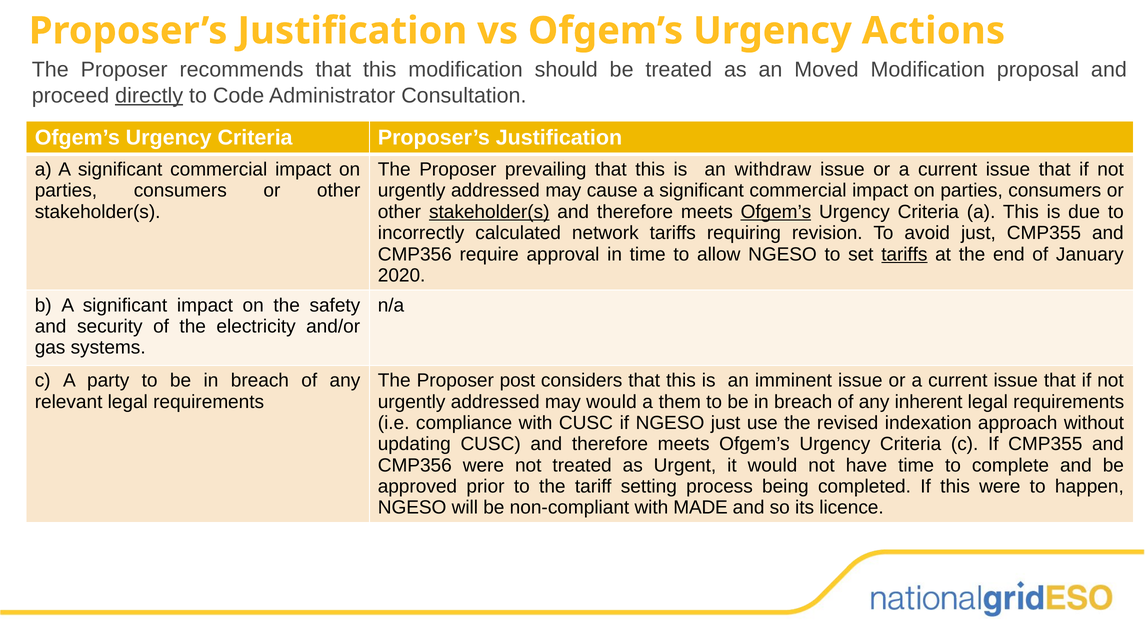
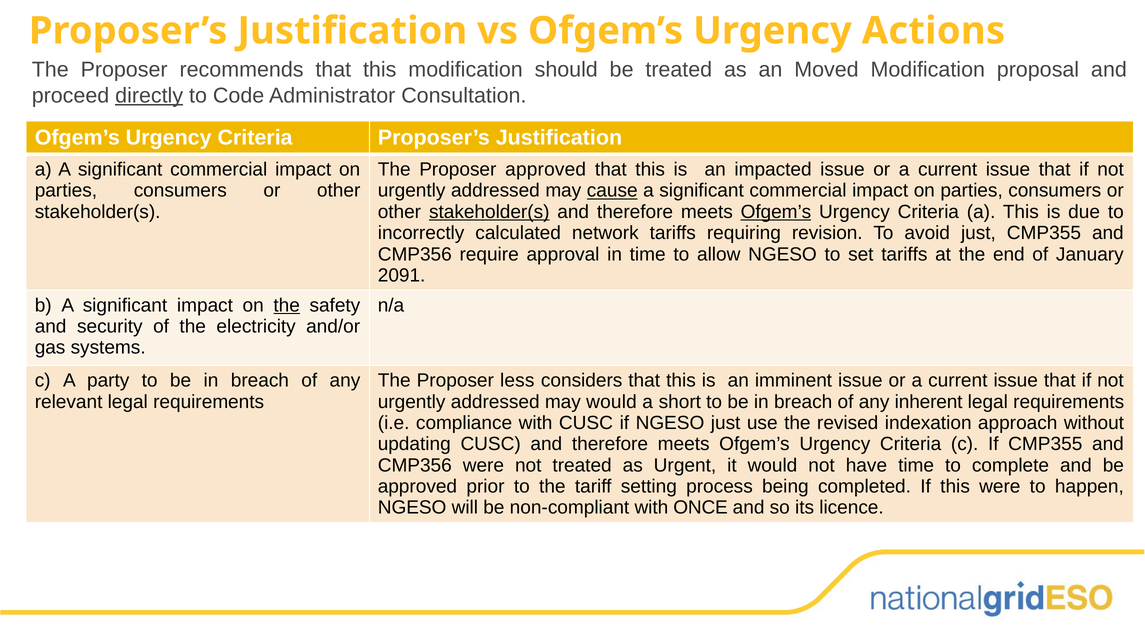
Proposer prevailing: prevailing -> approved (546, 169)
withdraw: withdraw -> impacted (773, 169)
cause underline: none -> present (612, 191)
tariffs underline: present -> none (904, 254)
2020: 2020 -> 2091 (402, 275)
the underline: none -> present (287, 305)
post: post -> less (517, 381)
them: them -> short (680, 402)
MADE: MADE -> ONCE (701, 508)
